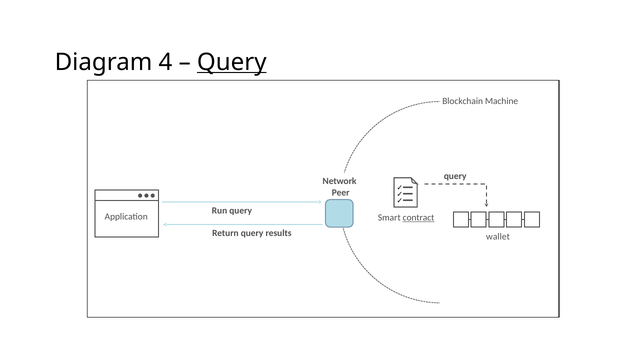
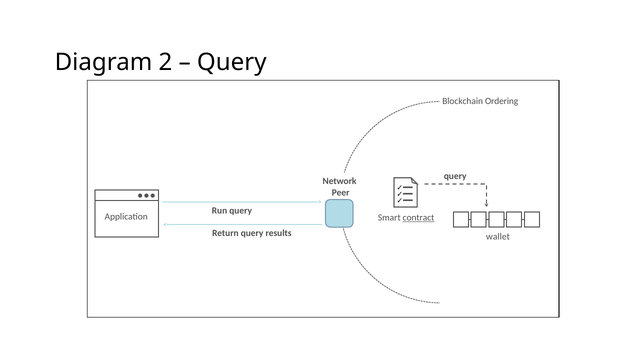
4: 4 -> 2 (165, 62)
Query underline: present -> none (232, 62)
Machine: Machine -> Ordering (502, 101)
